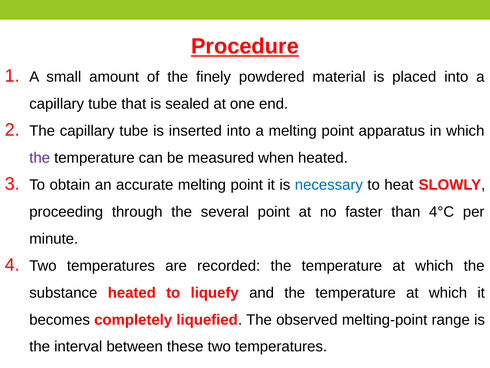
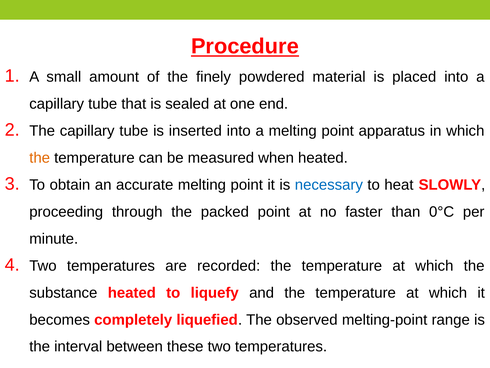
the colour: purple -> orange (40, 158)
several: several -> packed (225, 212)
4°C: 4°C -> 0°C (442, 212)
